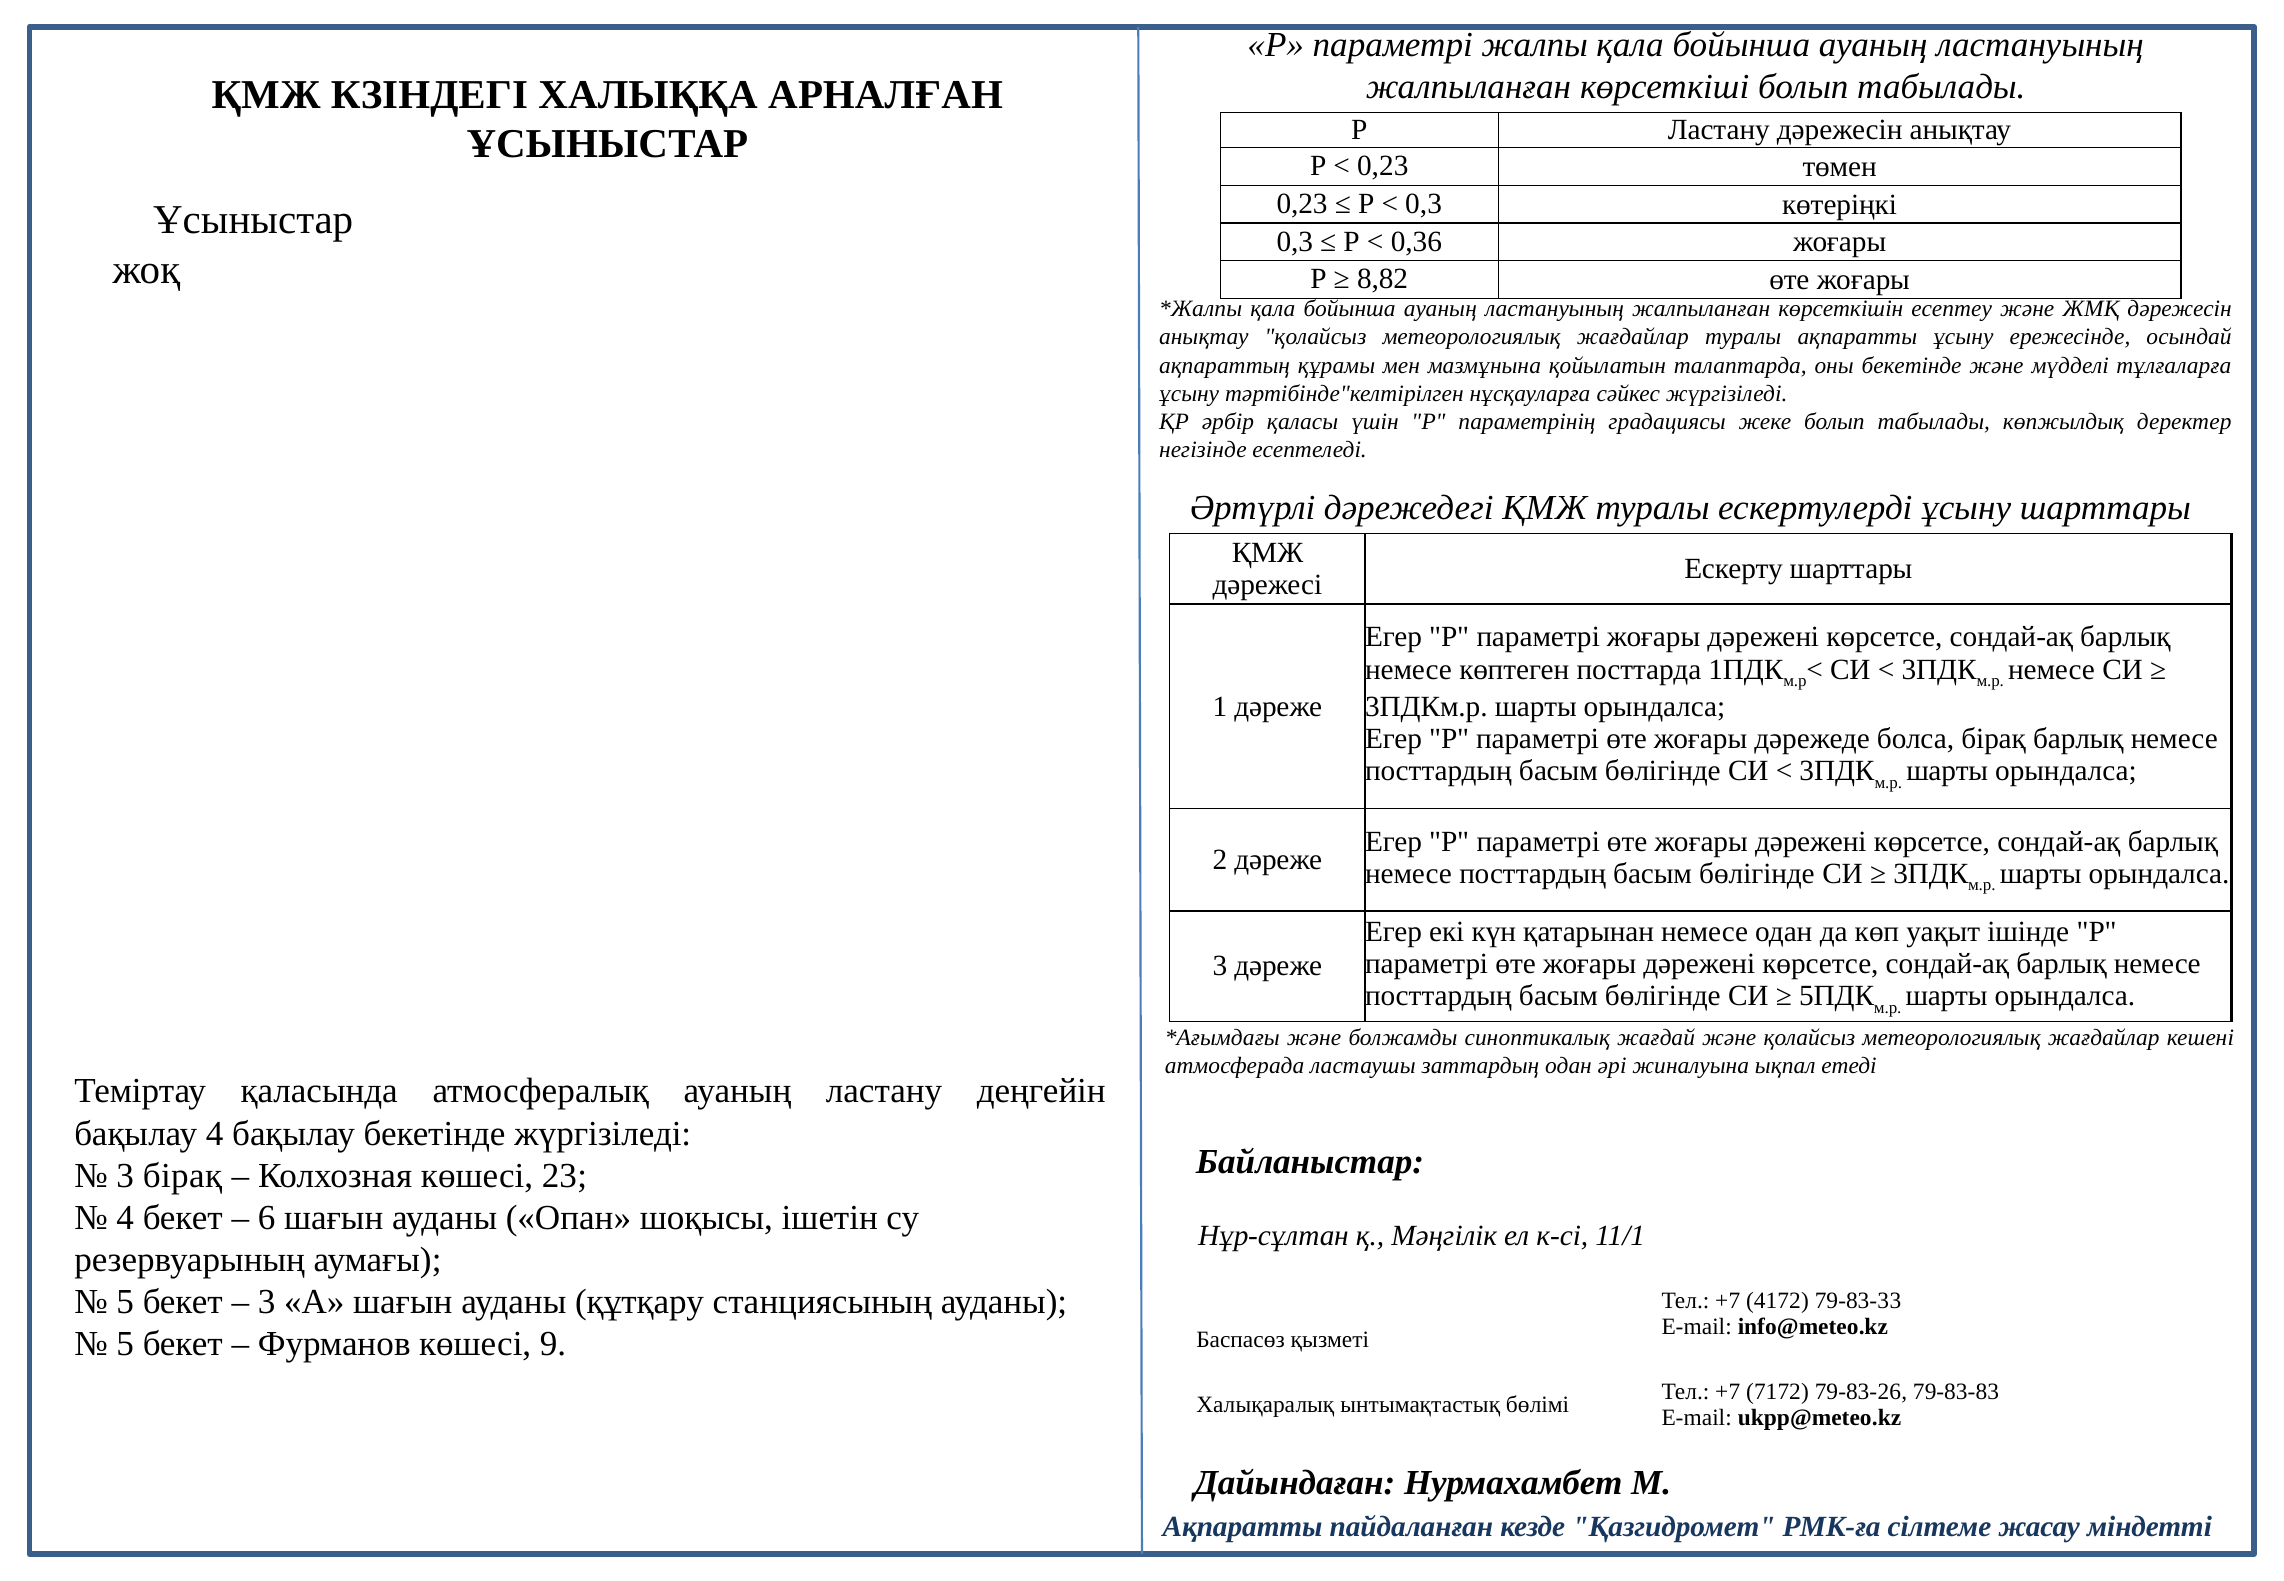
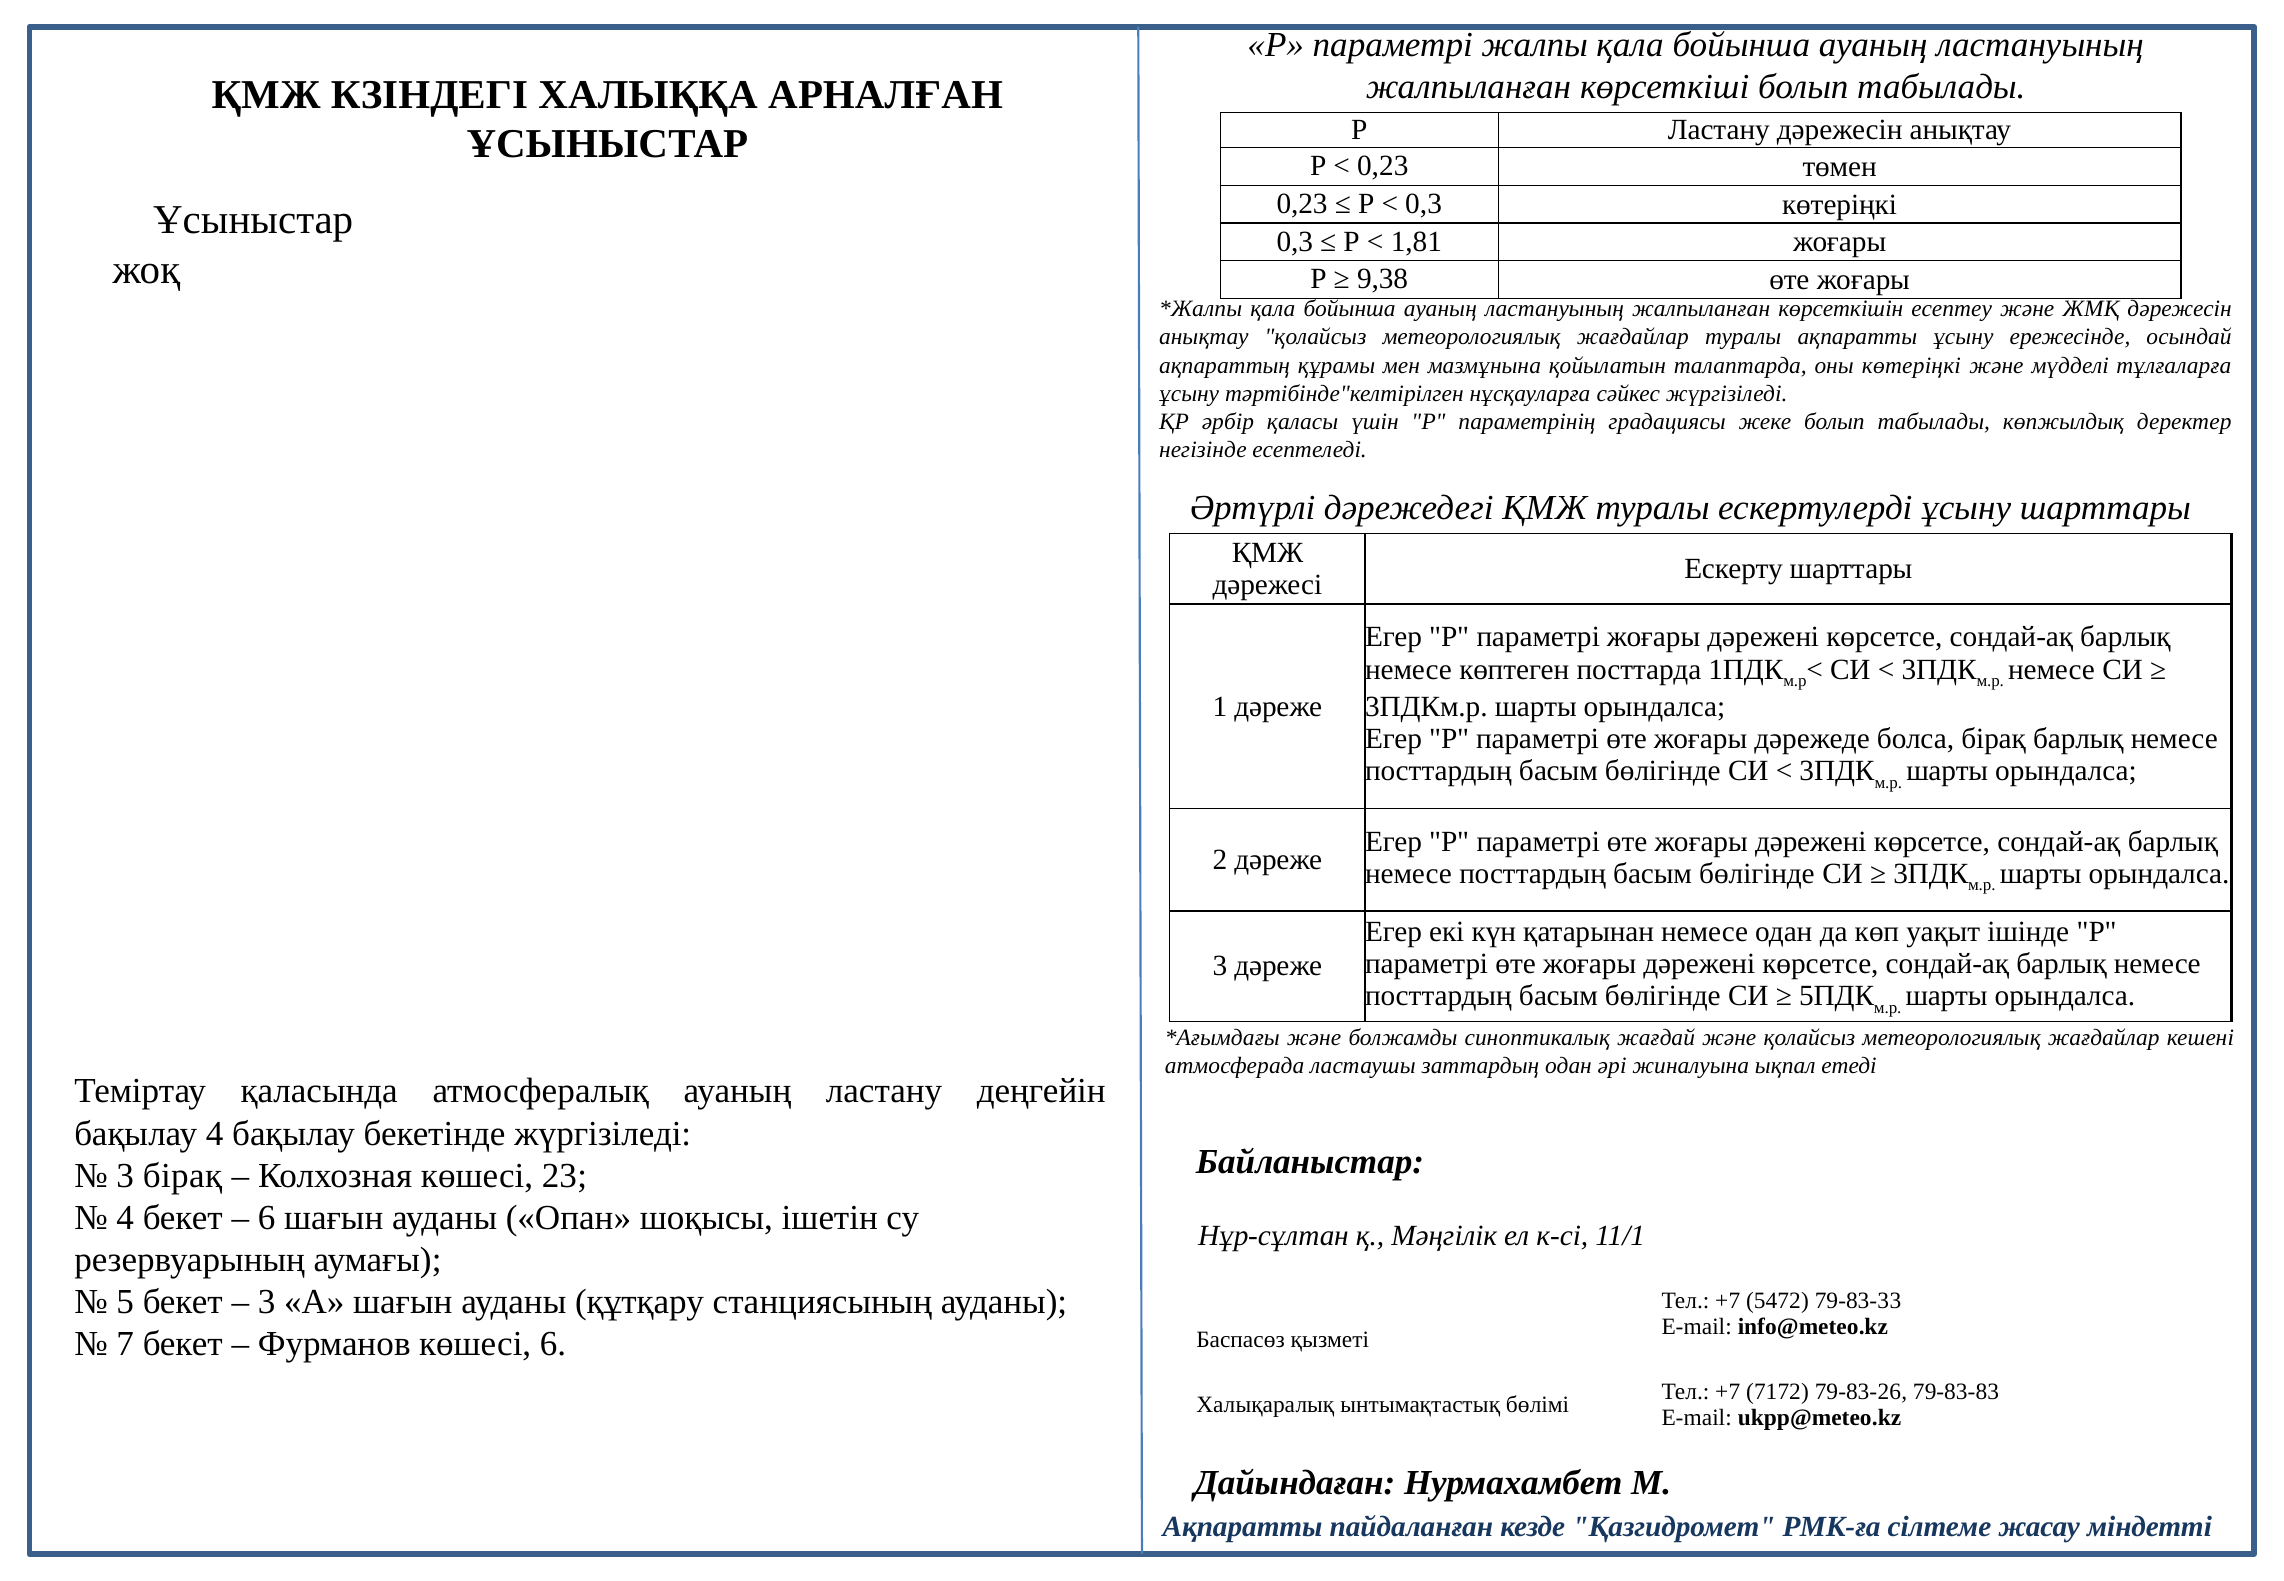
0,36: 0,36 -> 1,81 (1416, 242)
8,82: 8,82 -> 9,38 (1383, 279)
оны бекетінде: бекетінде -> көтеріңкі (1911, 365)
4172: 4172 -> 5472 (1777, 1301)
5: 5 -> 7 (125, 1345)
көшесі 9: 9 -> 6 (553, 1345)
